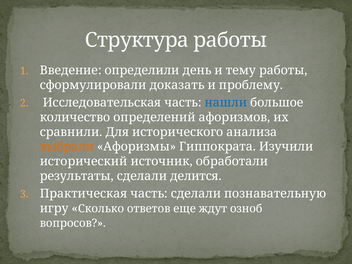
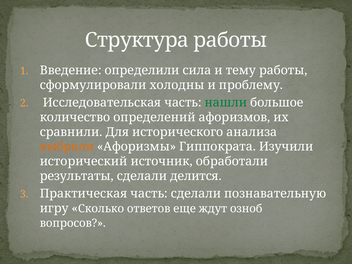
день: день -> сила (197, 70)
доказать: доказать -> холодны (177, 85)
нашли colour: blue -> green (226, 103)
